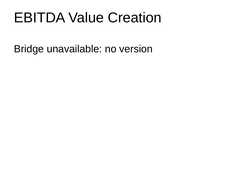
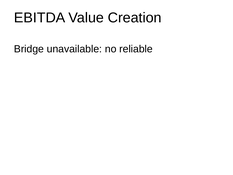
version: version -> reliable (136, 49)
